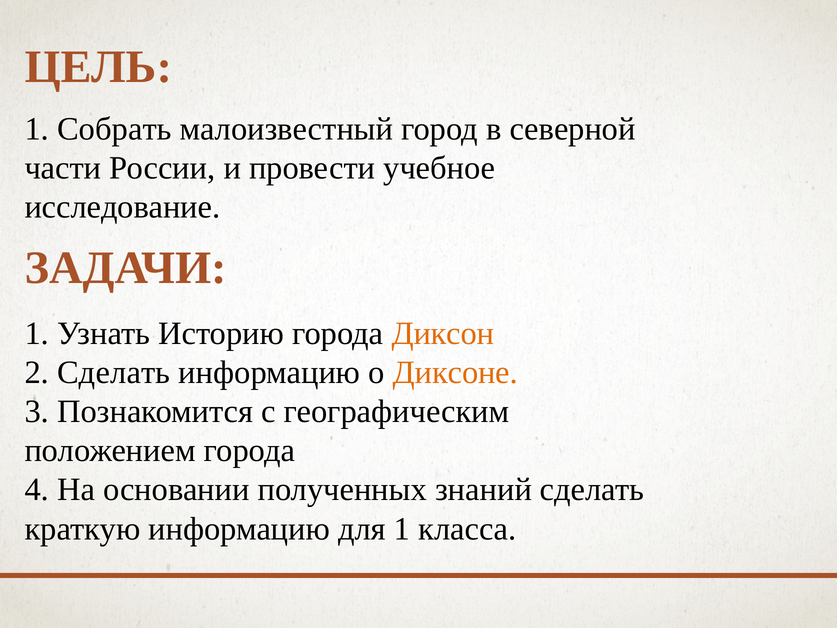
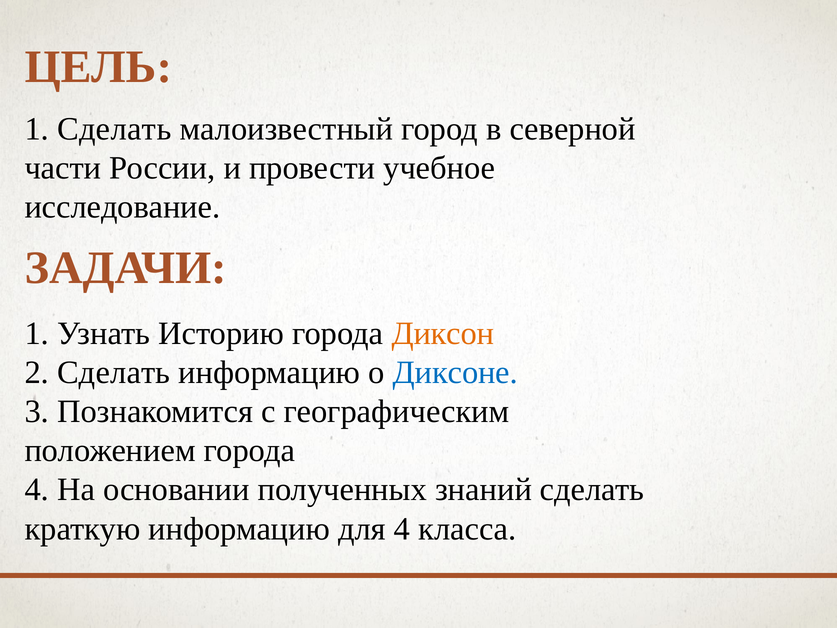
1 Собрать: Собрать -> Сделать (114, 129)
Диксоне colour: orange -> blue (455, 372)
для 1: 1 -> 4 (402, 529)
